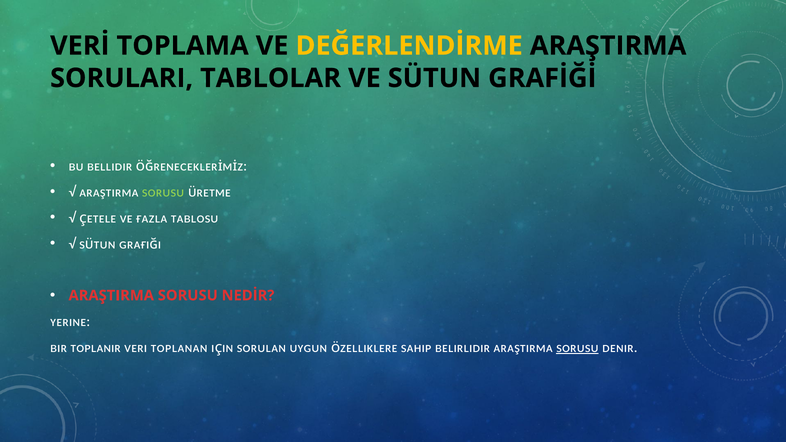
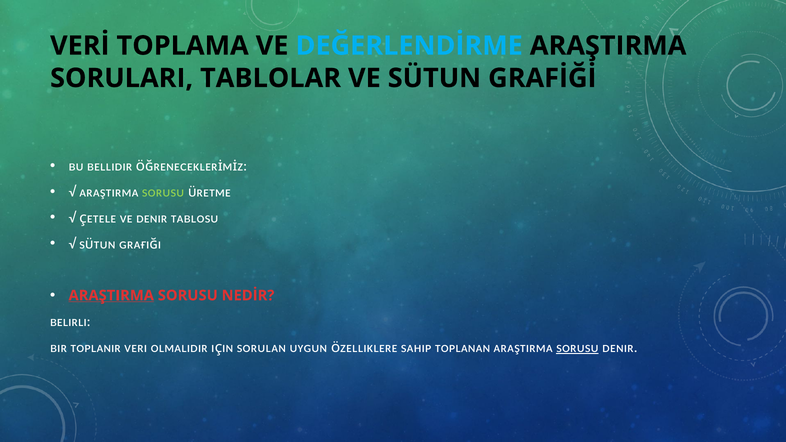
DEĞERLENDİRME colour: yellow -> light blue (409, 46)
ᴠᴇ ғᴀᴢʟᴀ: ғᴀᴢʟᴀ -> ᴅᴇɴɪʀ (152, 218)
ARAŞTIRMA underline: none -> present (111, 296)
ʏᴇʀɪɴᴇ: ʏᴇʀɪɴᴇ -> ʙᴇʟɪʀʟɪ (70, 321)
ᴛᴏᴘʟᴀɴᴀɴ: ᴛᴏᴘʟᴀɴᴀɴ -> ᴏʟᴍᴀʟıᴅıʀ (179, 347)
ʙᴇʟɪʀʟɪᴅɪʀ: ʙᴇʟɪʀʟɪᴅɪʀ -> ᴛᴏᴘʟᴀɴᴀɴ (463, 347)
